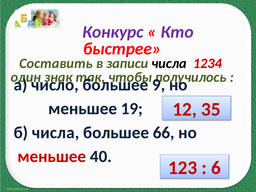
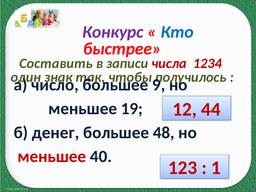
Кто colour: purple -> blue (177, 32)
числа colour: black -> red (169, 63)
35: 35 -> 44 (211, 109)
б числа: числа -> денег (56, 133)
66: 66 -> 48 (164, 133)
6: 6 -> 1 (216, 168)
